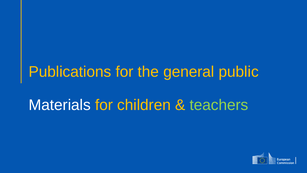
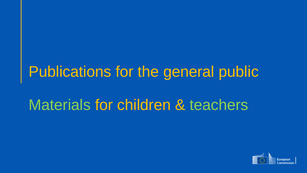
Materials colour: white -> light green (60, 105)
